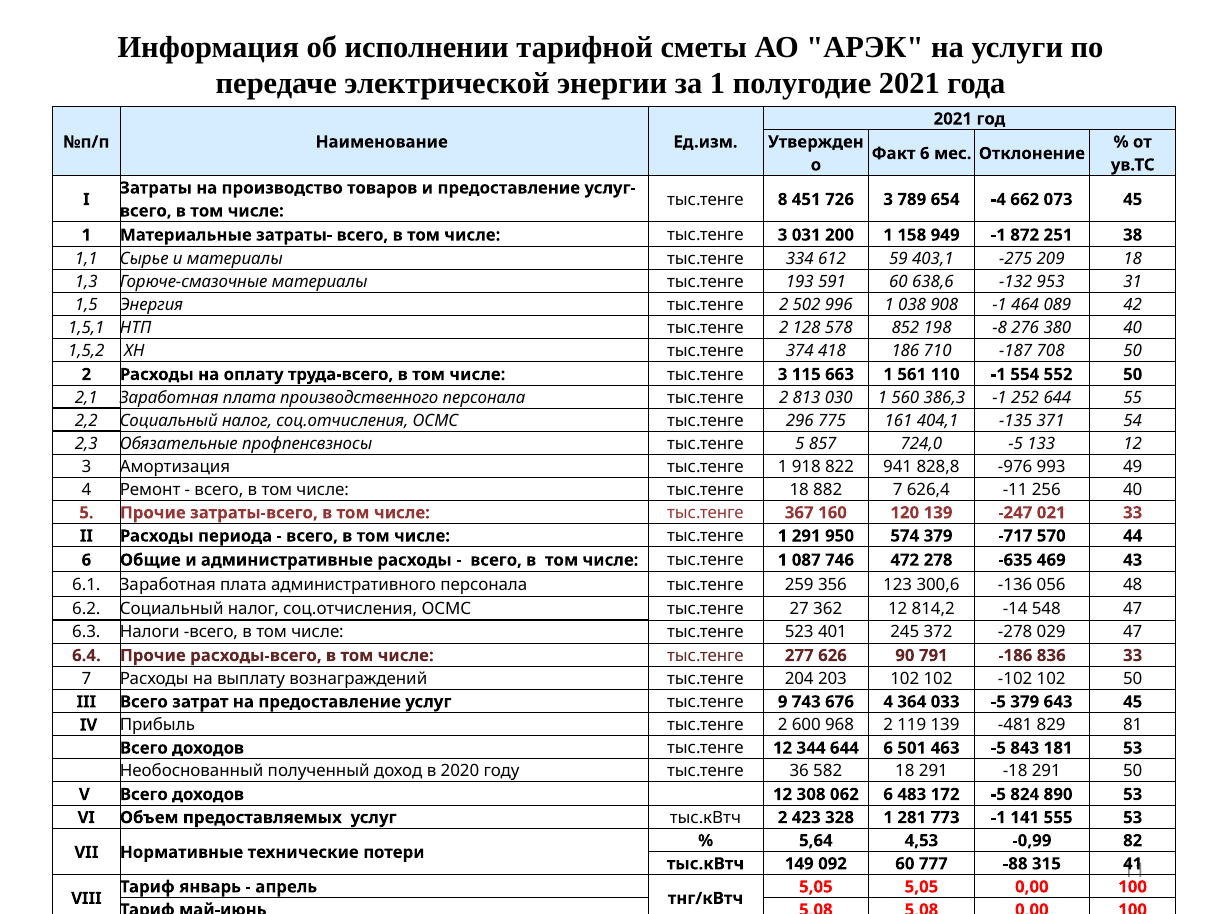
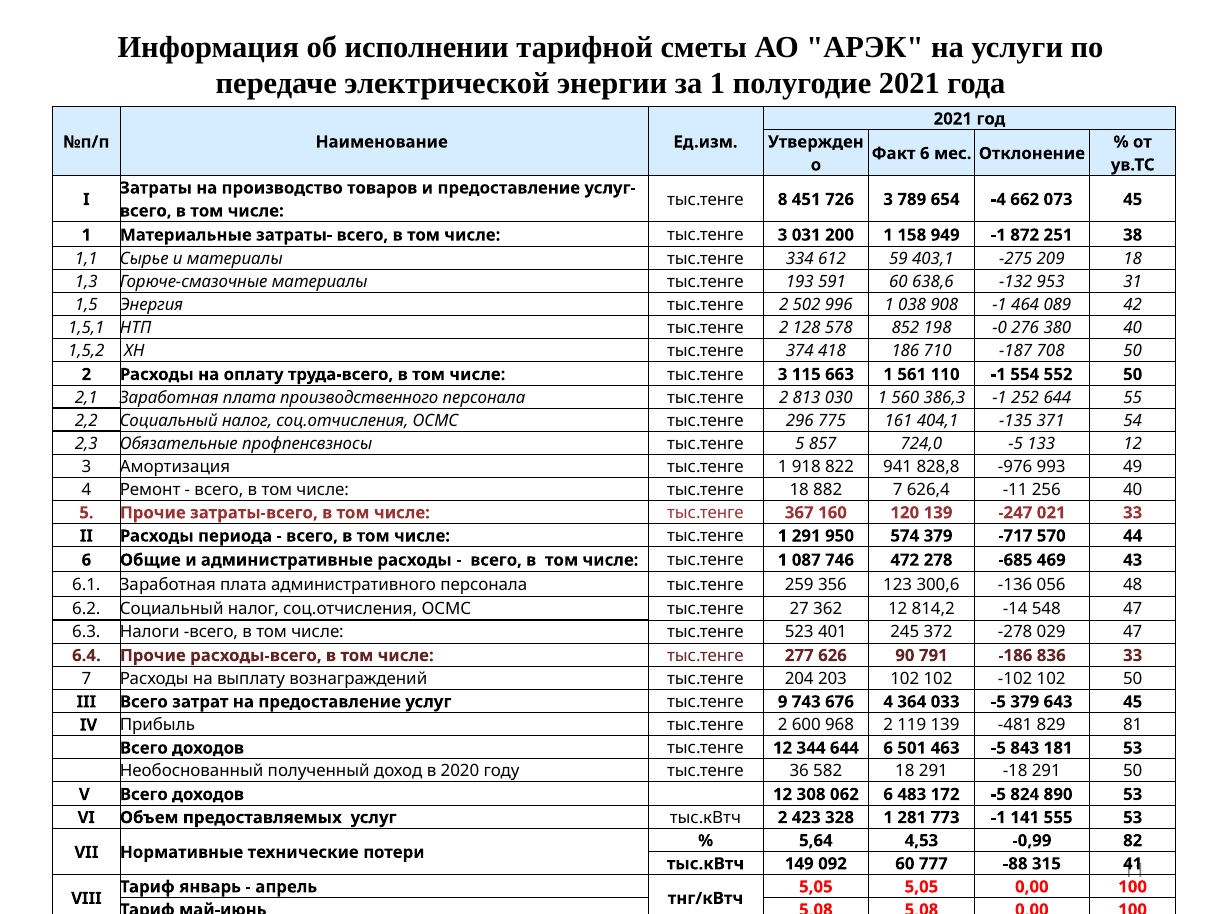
-8: -8 -> -0 (1000, 328)
-635: -635 -> -685 (1015, 560)
